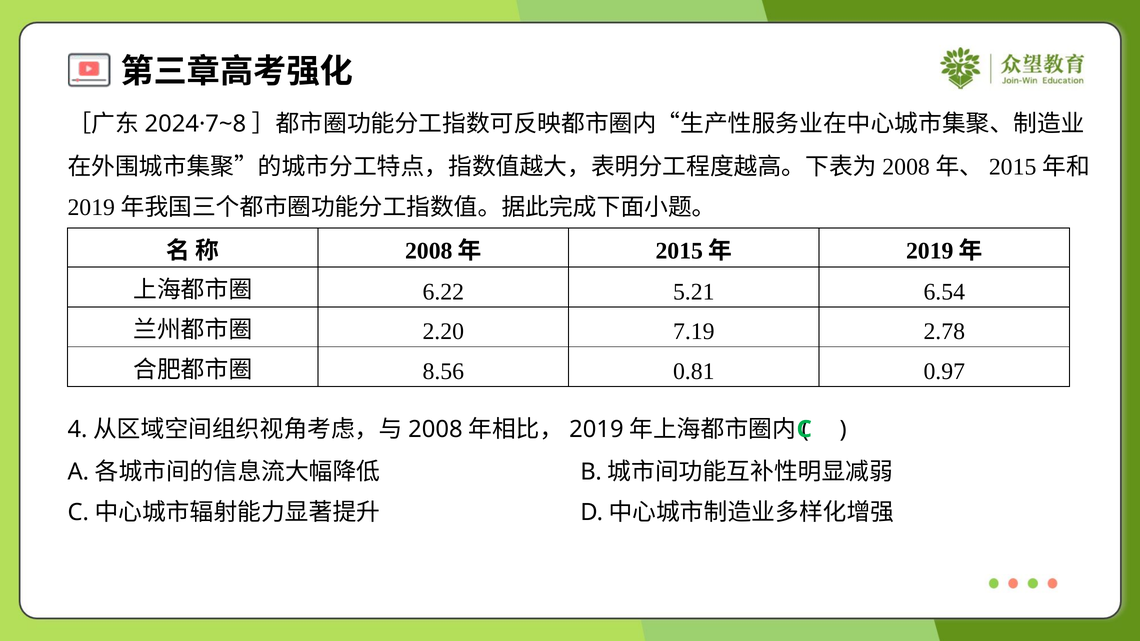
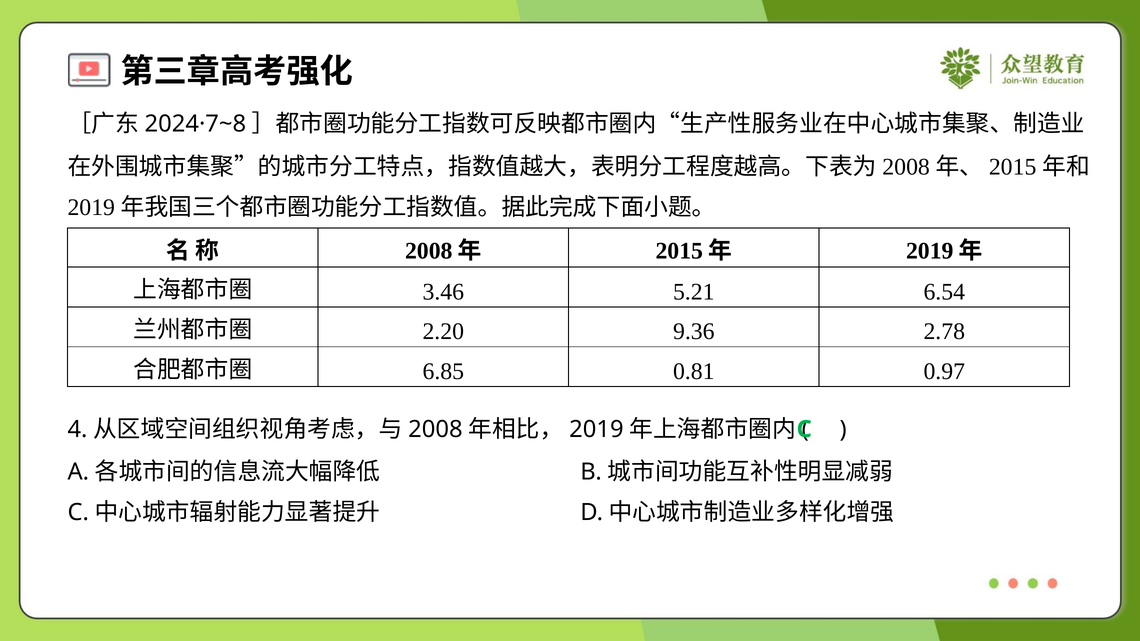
6.22: 6.22 -> 3.46 (443, 292)
7.19: 7.19 -> 9.36 (694, 332)
8.56: 8.56 -> 6.85 (443, 372)
